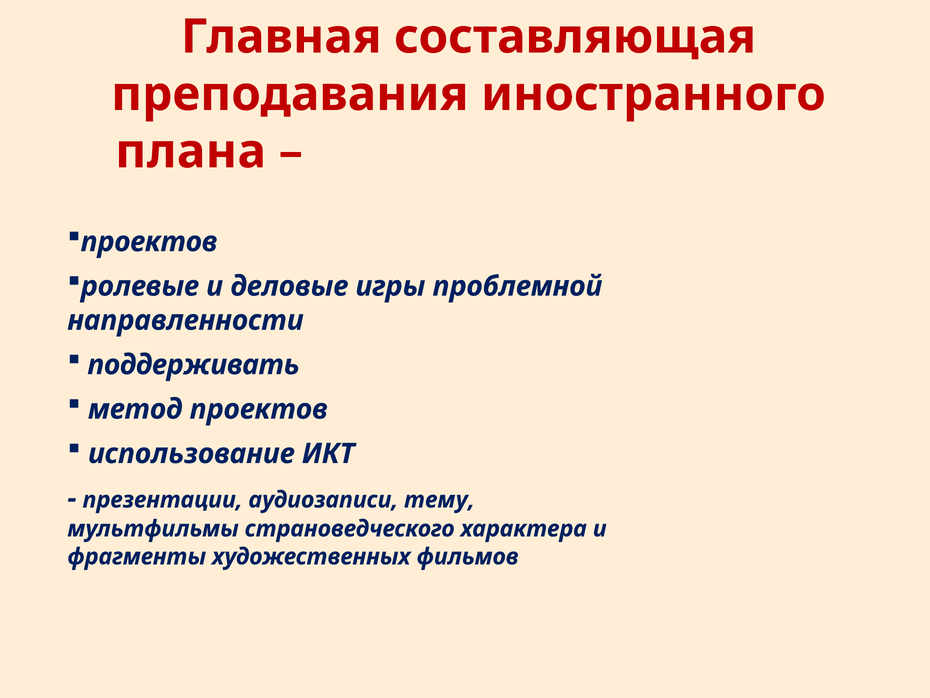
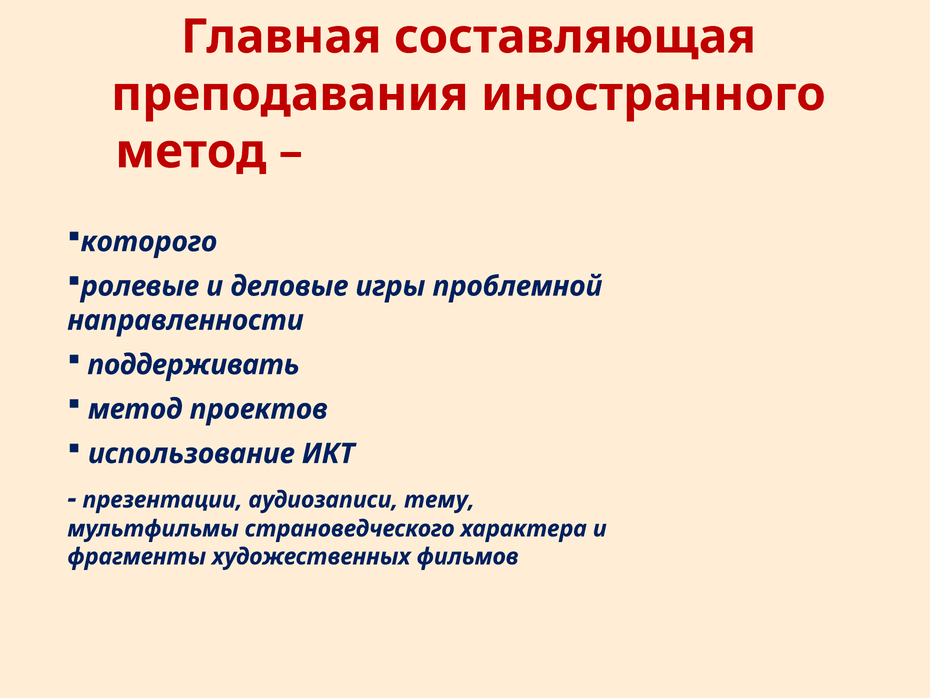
плана: плана -> метод (191, 151)
проектов: проектов -> которого (149, 242)
